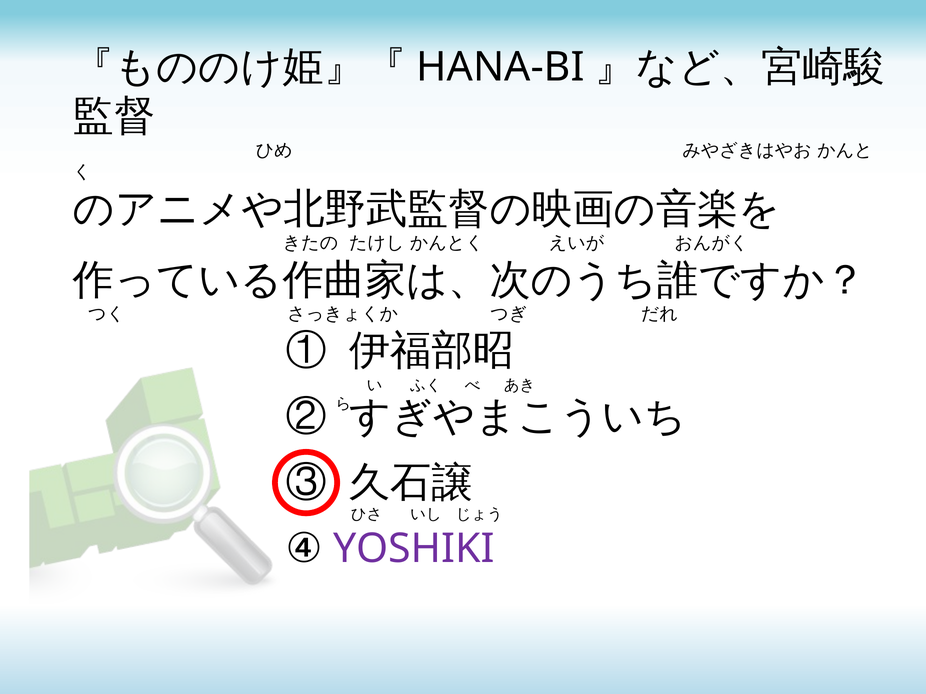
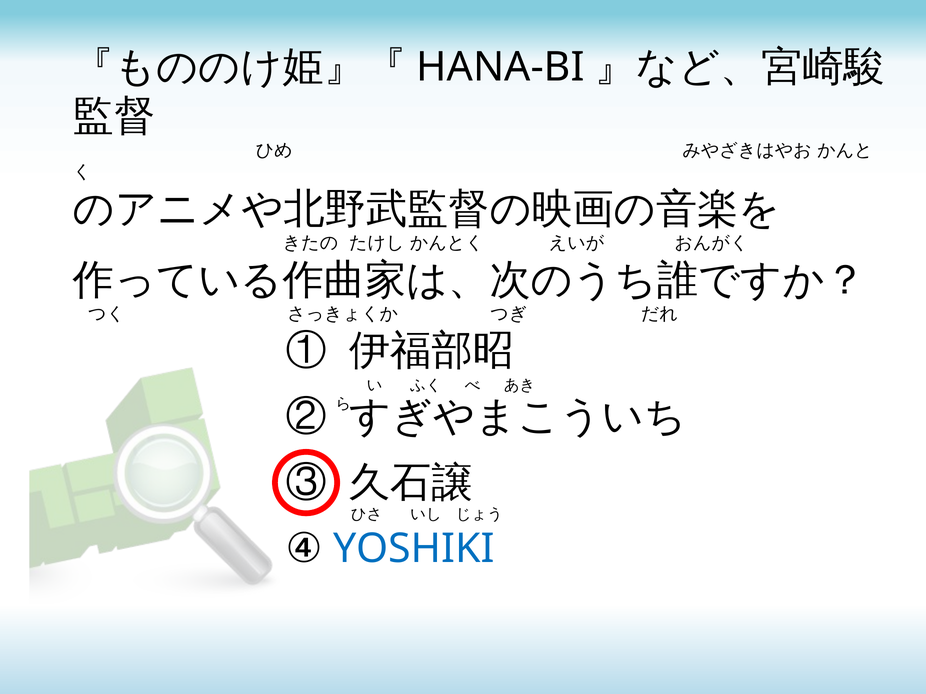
YOSHIKI colour: purple -> blue (414, 549)
